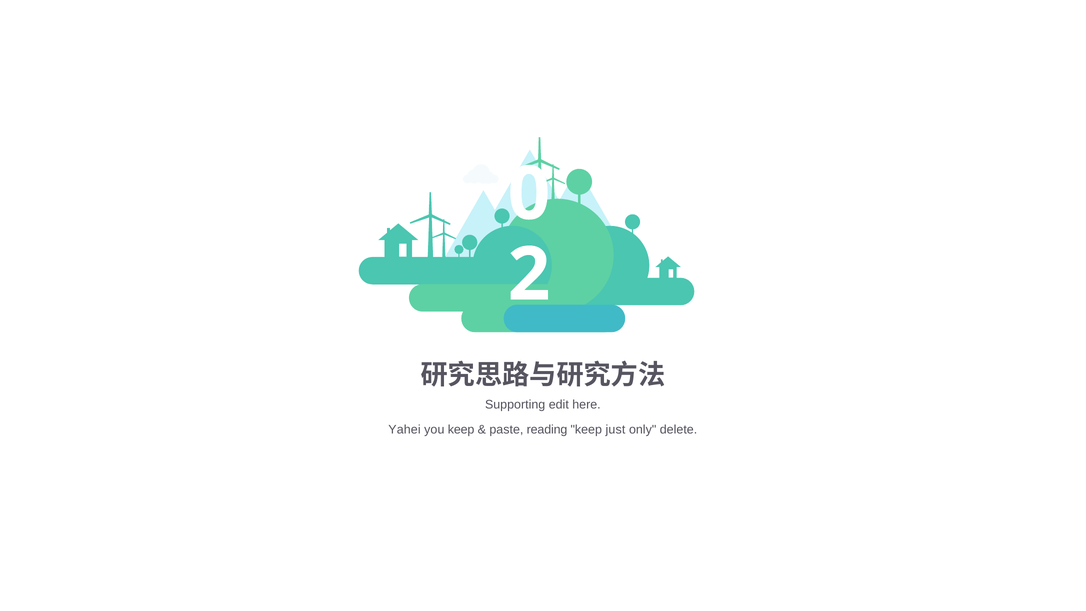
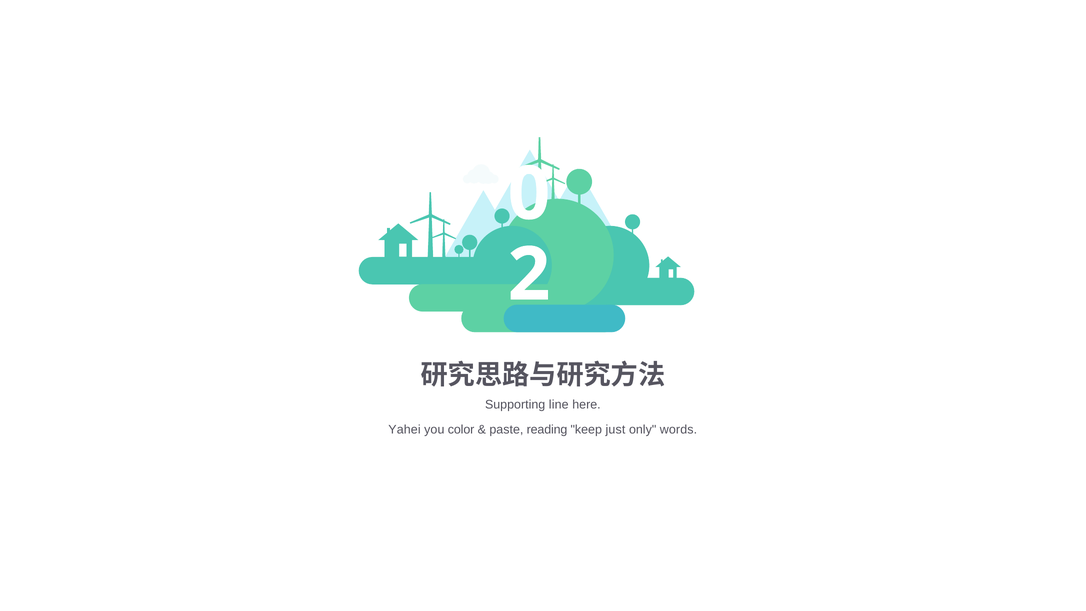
edit: edit -> line (559, 405)
you keep: keep -> color (461, 429)
delete: delete -> words (678, 429)
